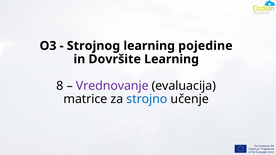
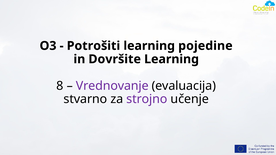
Strojnog: Strojnog -> Potrošiti (93, 46)
matrice: matrice -> stvarno (85, 99)
strojno colour: blue -> purple (147, 99)
